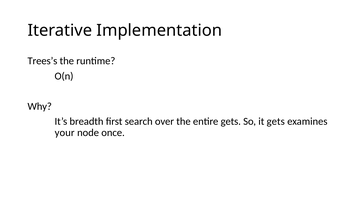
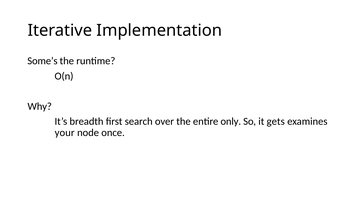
Trees’s: Trees’s -> Some’s (42, 61)
entire gets: gets -> only (231, 121)
